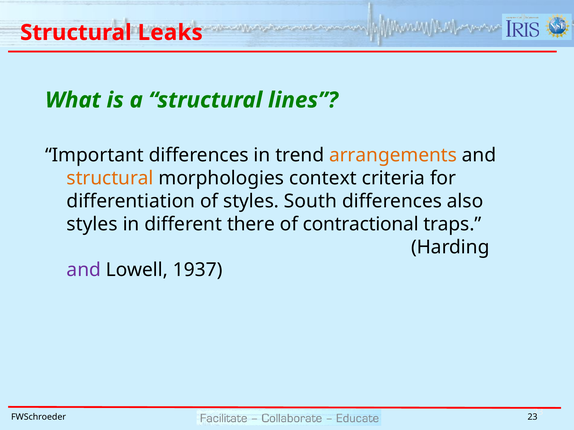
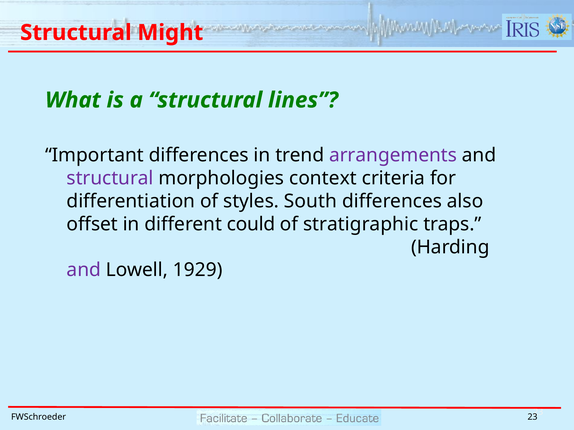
Leaks: Leaks -> Might (170, 33)
arrangements colour: orange -> purple (393, 156)
structural colour: orange -> purple (110, 178)
styles: styles -> offset (92, 224)
there: there -> could (251, 224)
contractional: contractional -> stratigraphic (361, 224)
1937: 1937 -> 1929 (198, 270)
